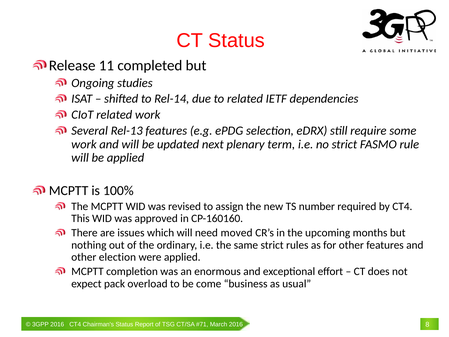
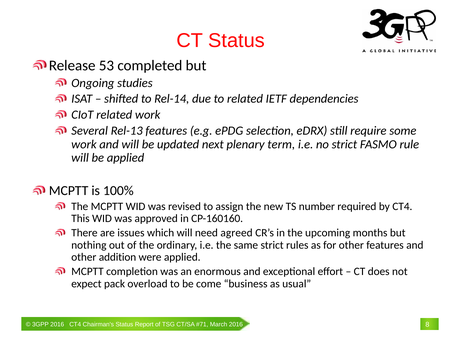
11: 11 -> 53 (106, 66)
moved: moved -> agreed (237, 233)
election: election -> addition (118, 257)
